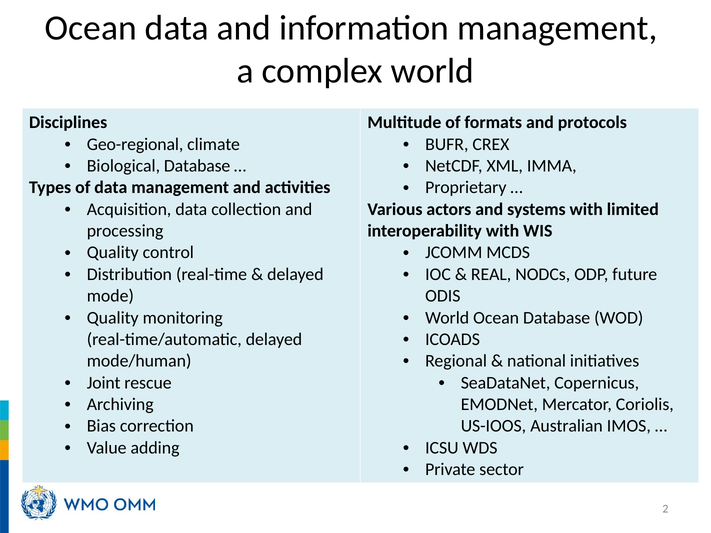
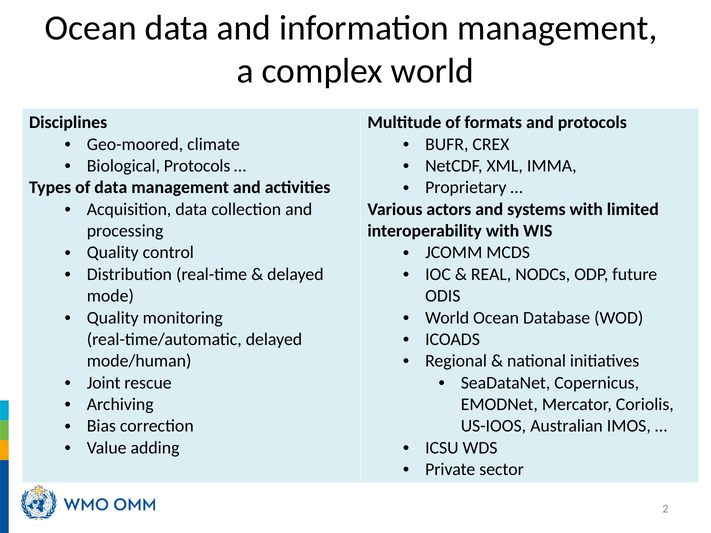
Geo-regional: Geo-regional -> Geo-moored (135, 144)
Biological Database: Database -> Protocols (197, 166)
